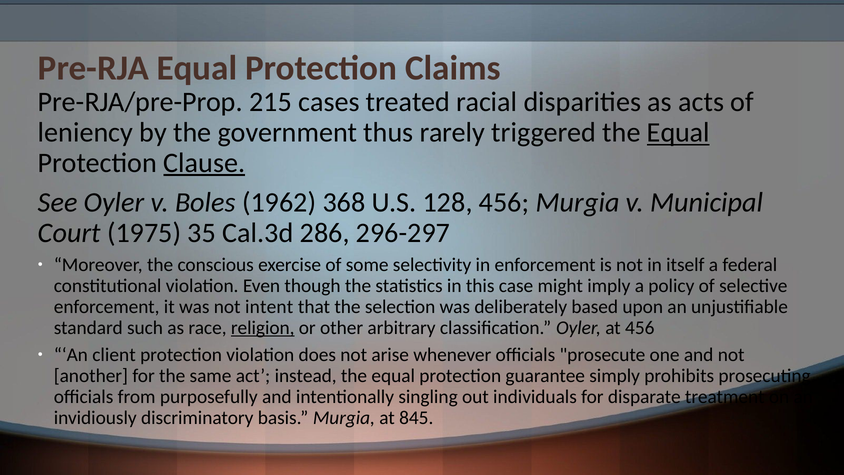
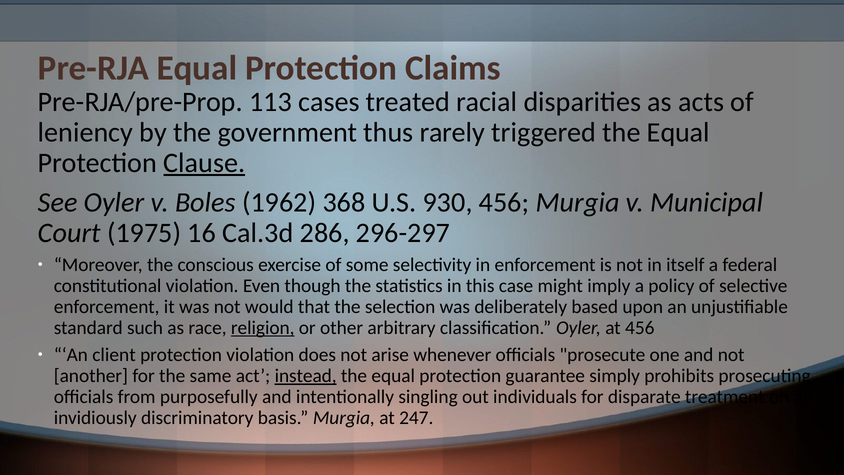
215: 215 -> 113 (271, 102)
Equal underline: present -> none (678, 132)
128: 128 -> 930 (448, 202)
35: 35 -> 16 (202, 233)
intent: intent -> would (269, 307)
instead underline: none -> present (306, 376)
845: 845 -> 247 (416, 417)
